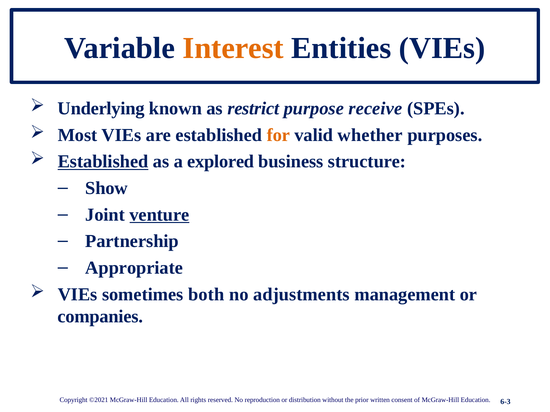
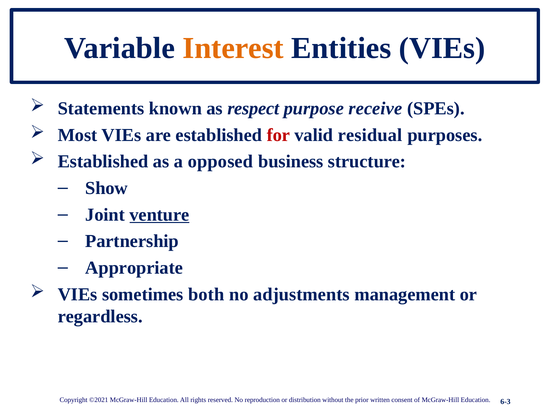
Underlying: Underlying -> Statements (101, 109)
restrict: restrict -> respect (253, 109)
for colour: orange -> red (278, 135)
whether: whether -> residual (370, 135)
Established underline: present -> none (103, 162)
explored: explored -> opposed (221, 162)
companies: companies -> regardless (100, 317)
